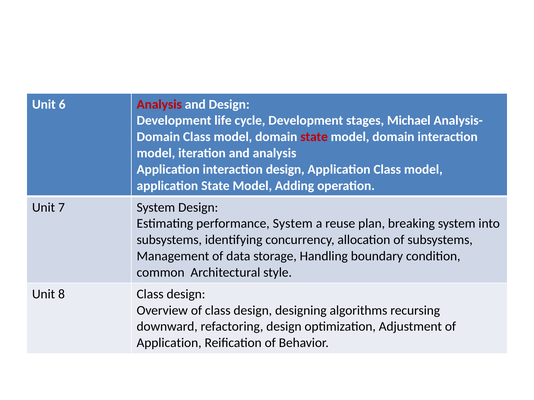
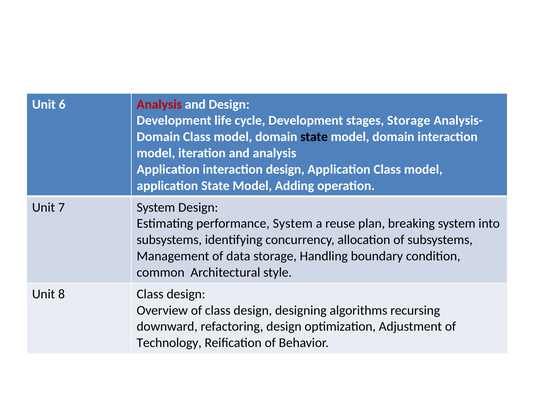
stages Michael: Michael -> Storage (409, 121)
state colour: red -> black (314, 137)
Application: Application -> Technology (169, 343)
